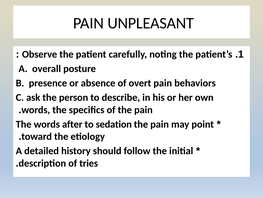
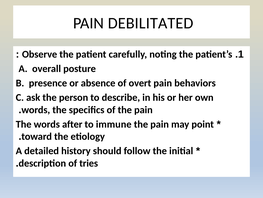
UNPLEASANT: UNPLEASANT -> DEBILITATED (151, 23)
sedation: sedation -> immune (114, 124)
